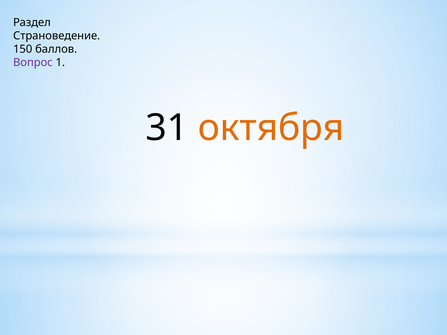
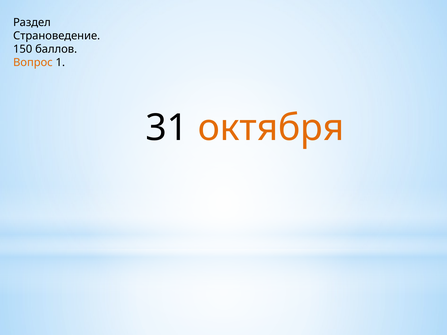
Вопрос colour: purple -> orange (33, 63)
